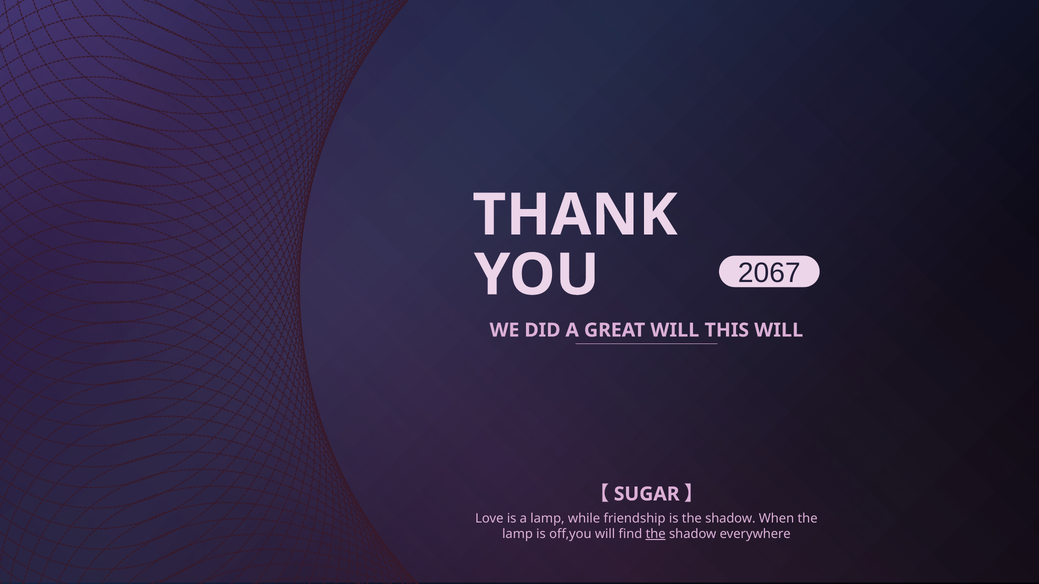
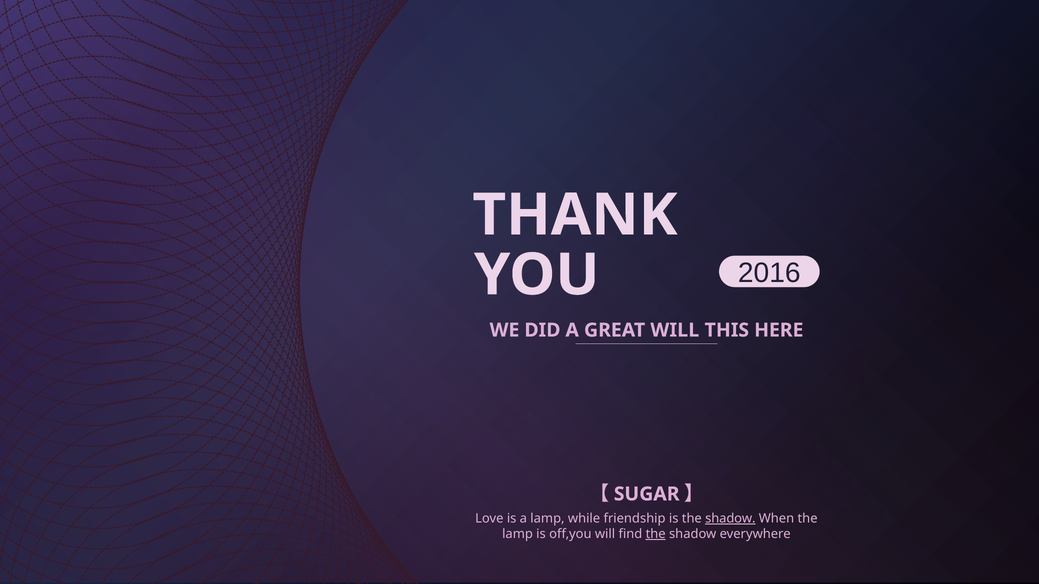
2067: 2067 -> 2016 (769, 273)
THIS WILL: WILL -> HERE (779, 330)
shadow underline: none -> present (730, 519)
